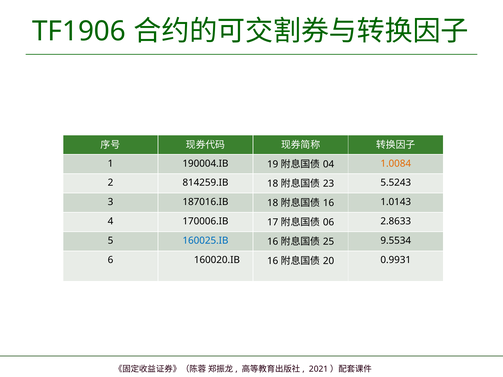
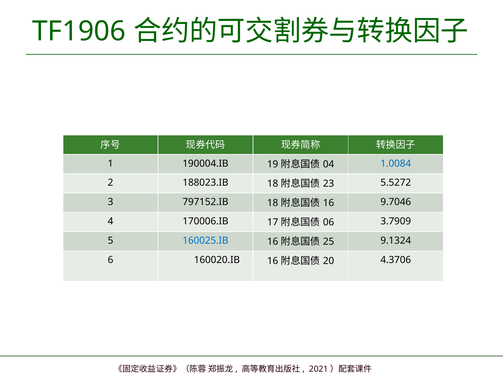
1.0084 colour: orange -> blue (396, 164)
814259.IB: 814259.IB -> 188023.IB (205, 183)
5.5243: 5.5243 -> 5.5272 (396, 183)
187016.IB: 187016.IB -> 797152.IB (205, 202)
1.0143: 1.0143 -> 9.7046 (396, 202)
2.8633: 2.8633 -> 3.7909 (396, 222)
9.5534: 9.5534 -> 9.1324 (396, 241)
0.9931: 0.9931 -> 4.3706 (396, 260)
